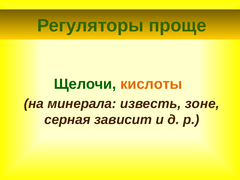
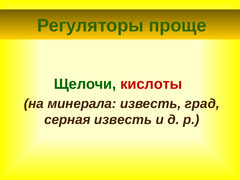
кислоты colour: orange -> red (151, 84)
зоне: зоне -> град (202, 104)
серная зависит: зависит -> известь (123, 120)
